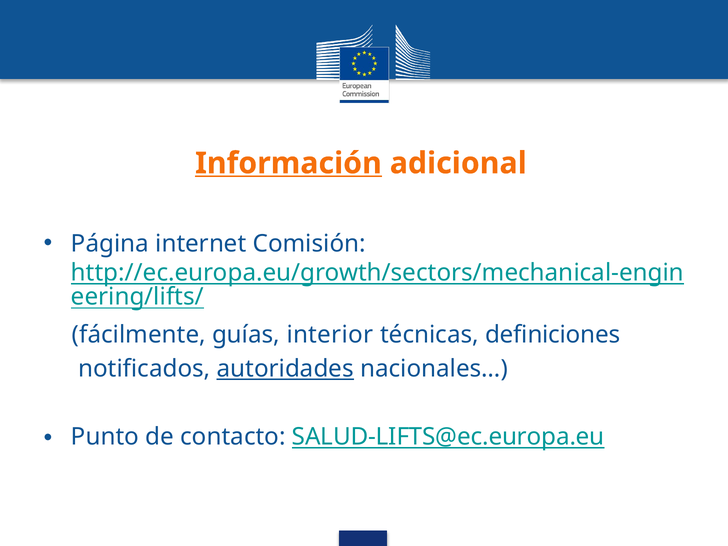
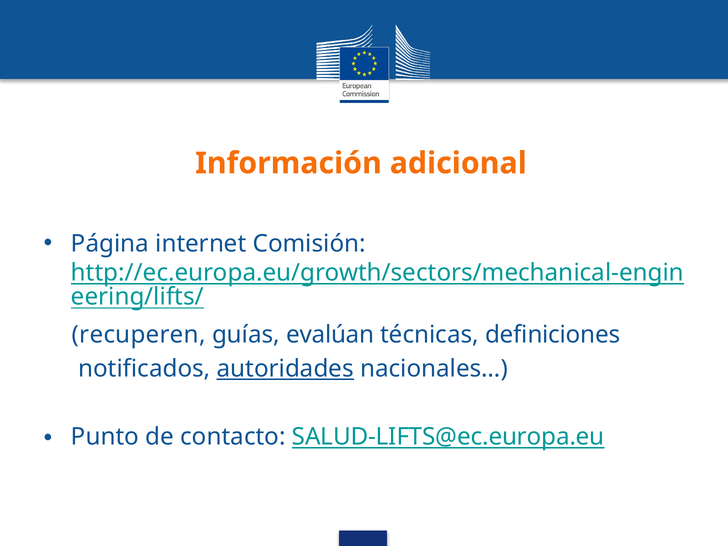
Información underline: present -> none (288, 163)
fácilmente: fácilmente -> recuperen (139, 335)
interior: interior -> evalúan (330, 335)
